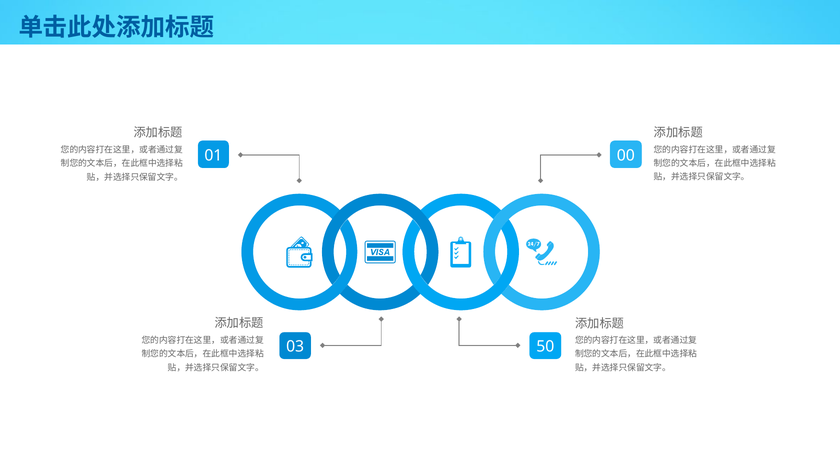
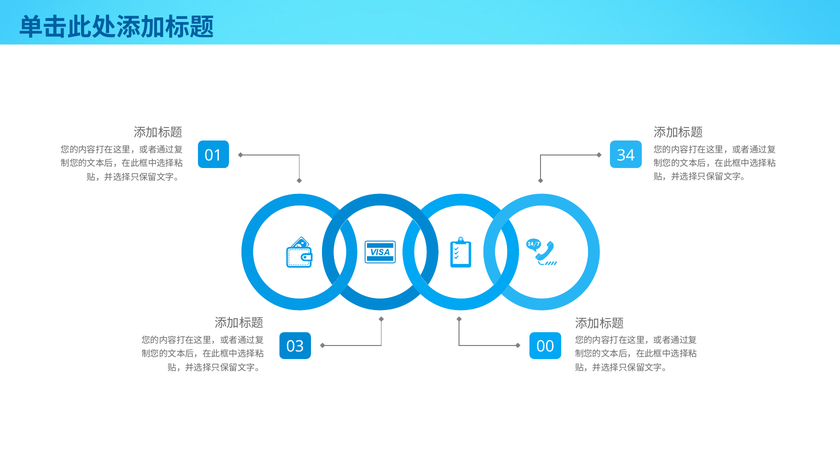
00: 00 -> 34 (626, 155)
50: 50 -> 00 (545, 346)
